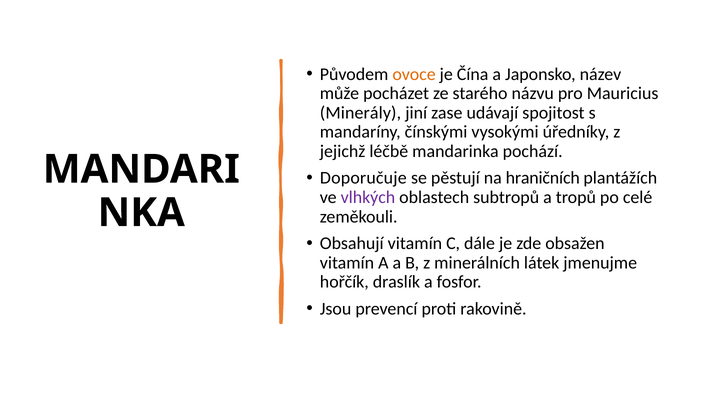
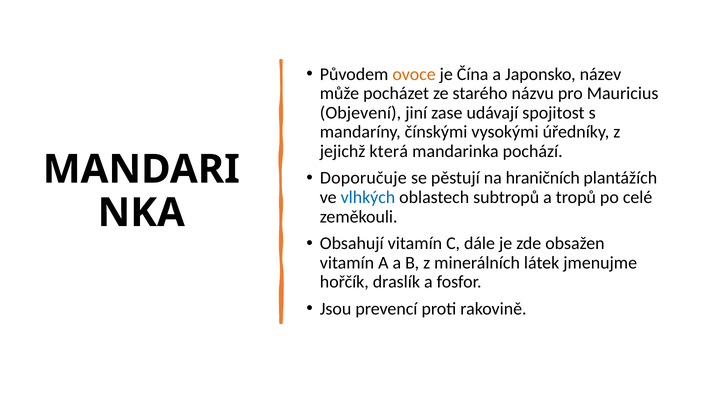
Minerály: Minerály -> Objevení (360, 113)
léčbě: léčbě -> která (389, 152)
vlhkých colour: purple -> blue (368, 198)
